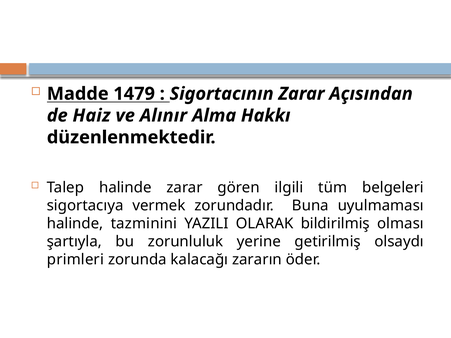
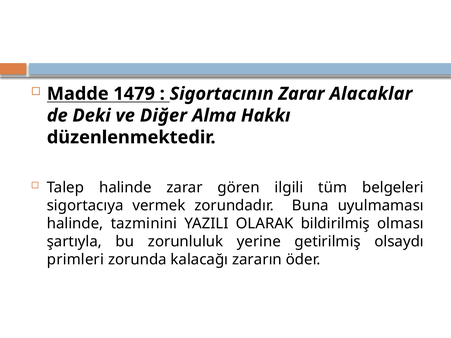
Açısından: Açısından -> Alacaklar (371, 94)
Haiz: Haiz -> Deki (92, 116)
Alınır: Alınır -> Diğer (163, 116)
